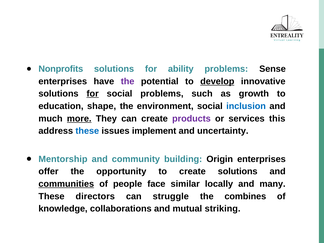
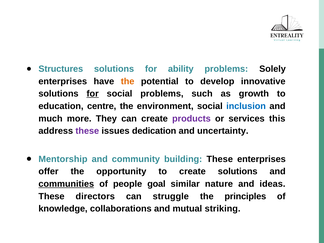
Nonprofits: Nonprofits -> Structures (61, 69)
Sense: Sense -> Solely (273, 69)
the colour: purple -> orange (128, 81)
develop underline: present -> none (217, 81)
shape: shape -> centre (102, 106)
more underline: present -> none (79, 119)
these colour: blue -> purple (87, 131)
implement: implement -> dedication (154, 131)
building Origin: Origin -> These (220, 159)
face: face -> goal (156, 184)
locally: locally -> nature (219, 184)
many: many -> ideas (272, 184)
combines: combines -> principles (245, 196)
